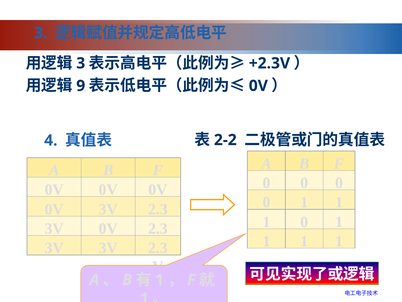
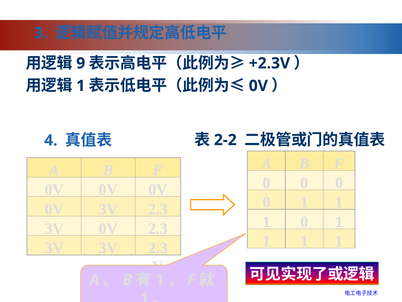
3: 3 -> 9 (81, 63)
9: 9 -> 1 (81, 86)
